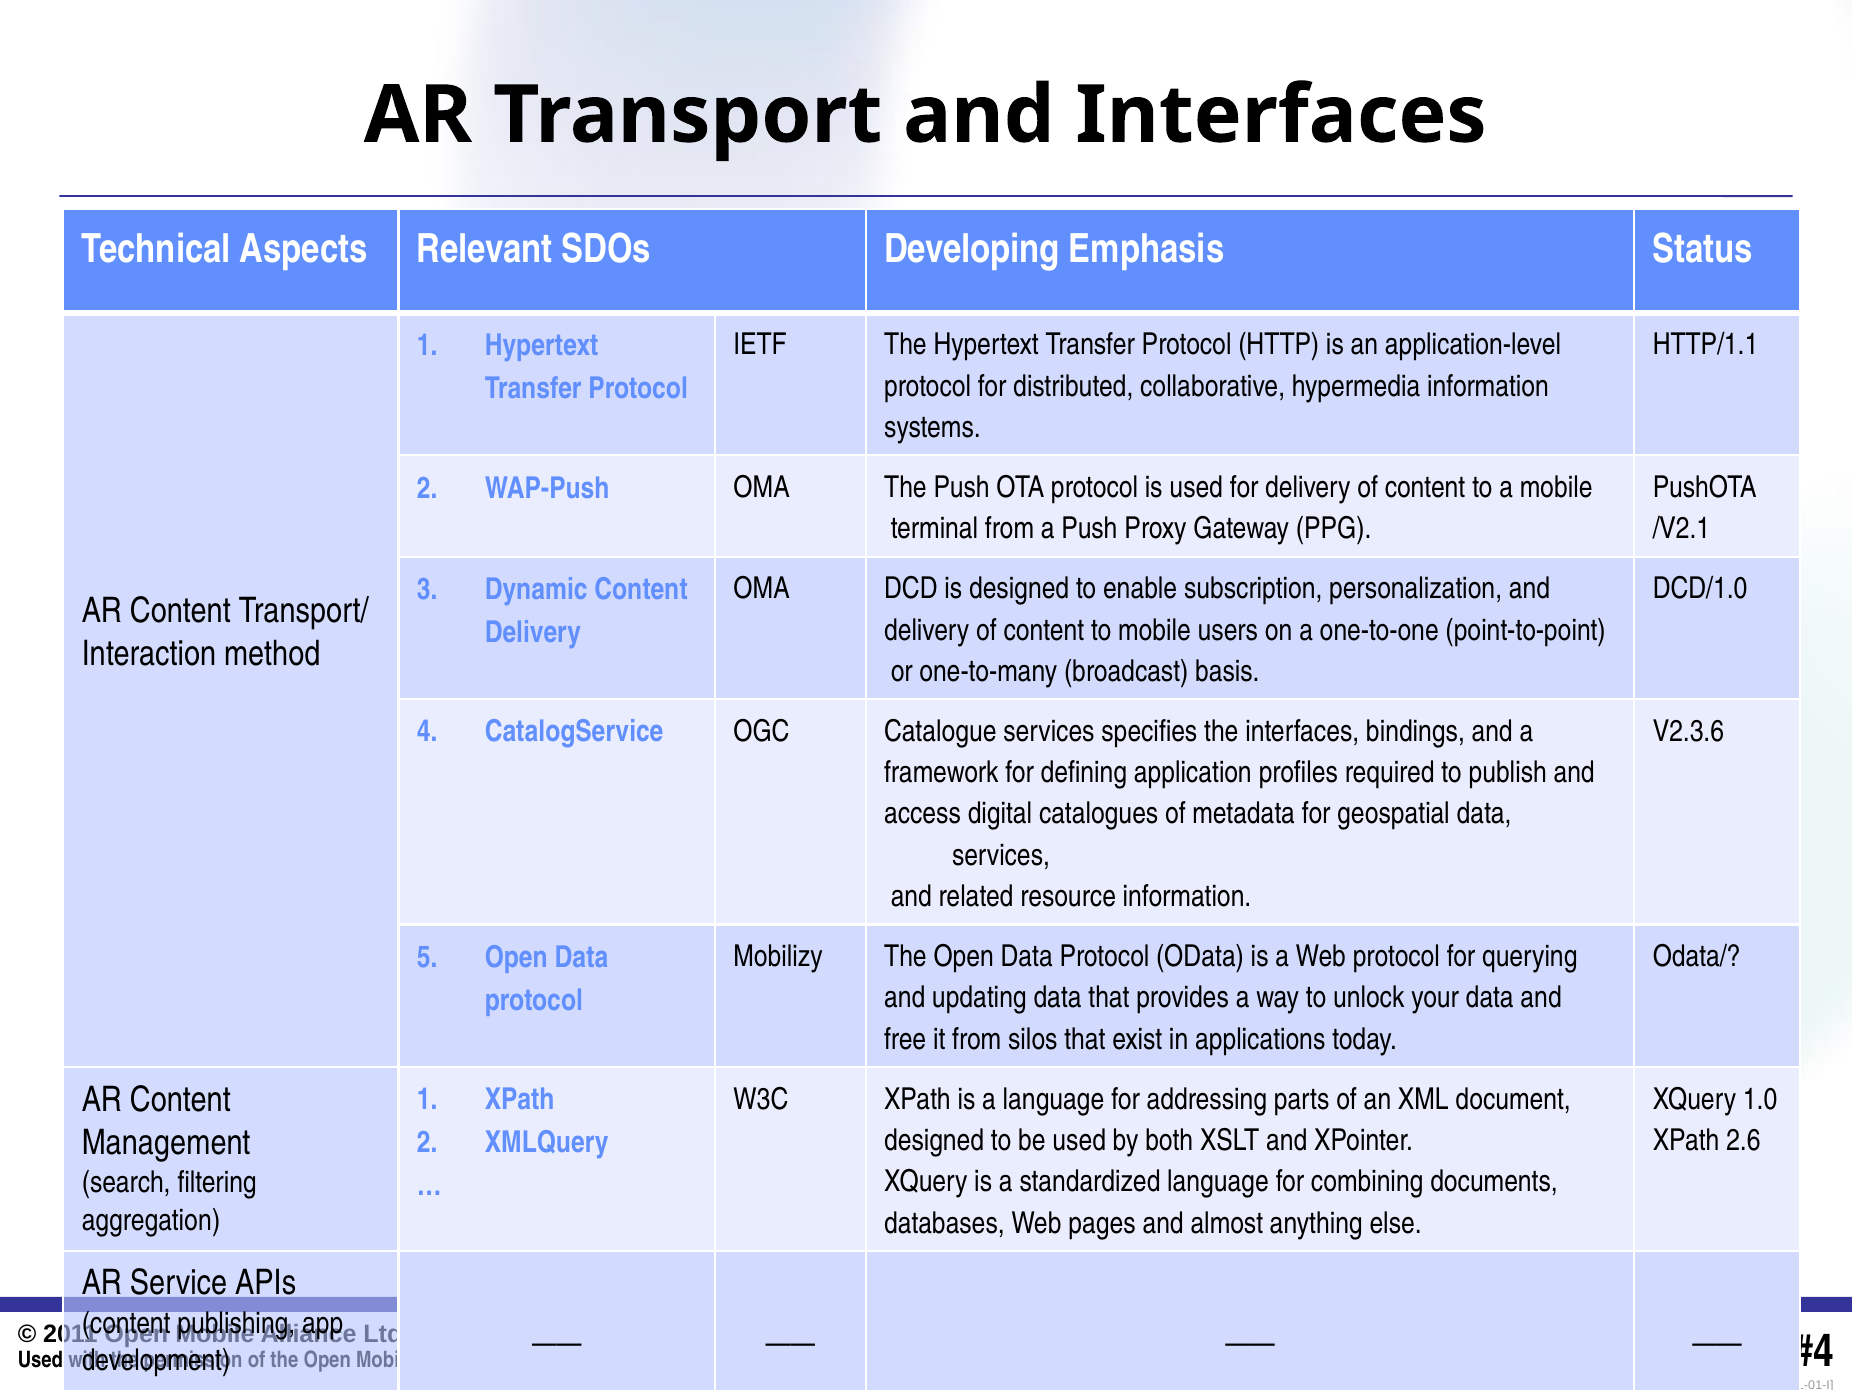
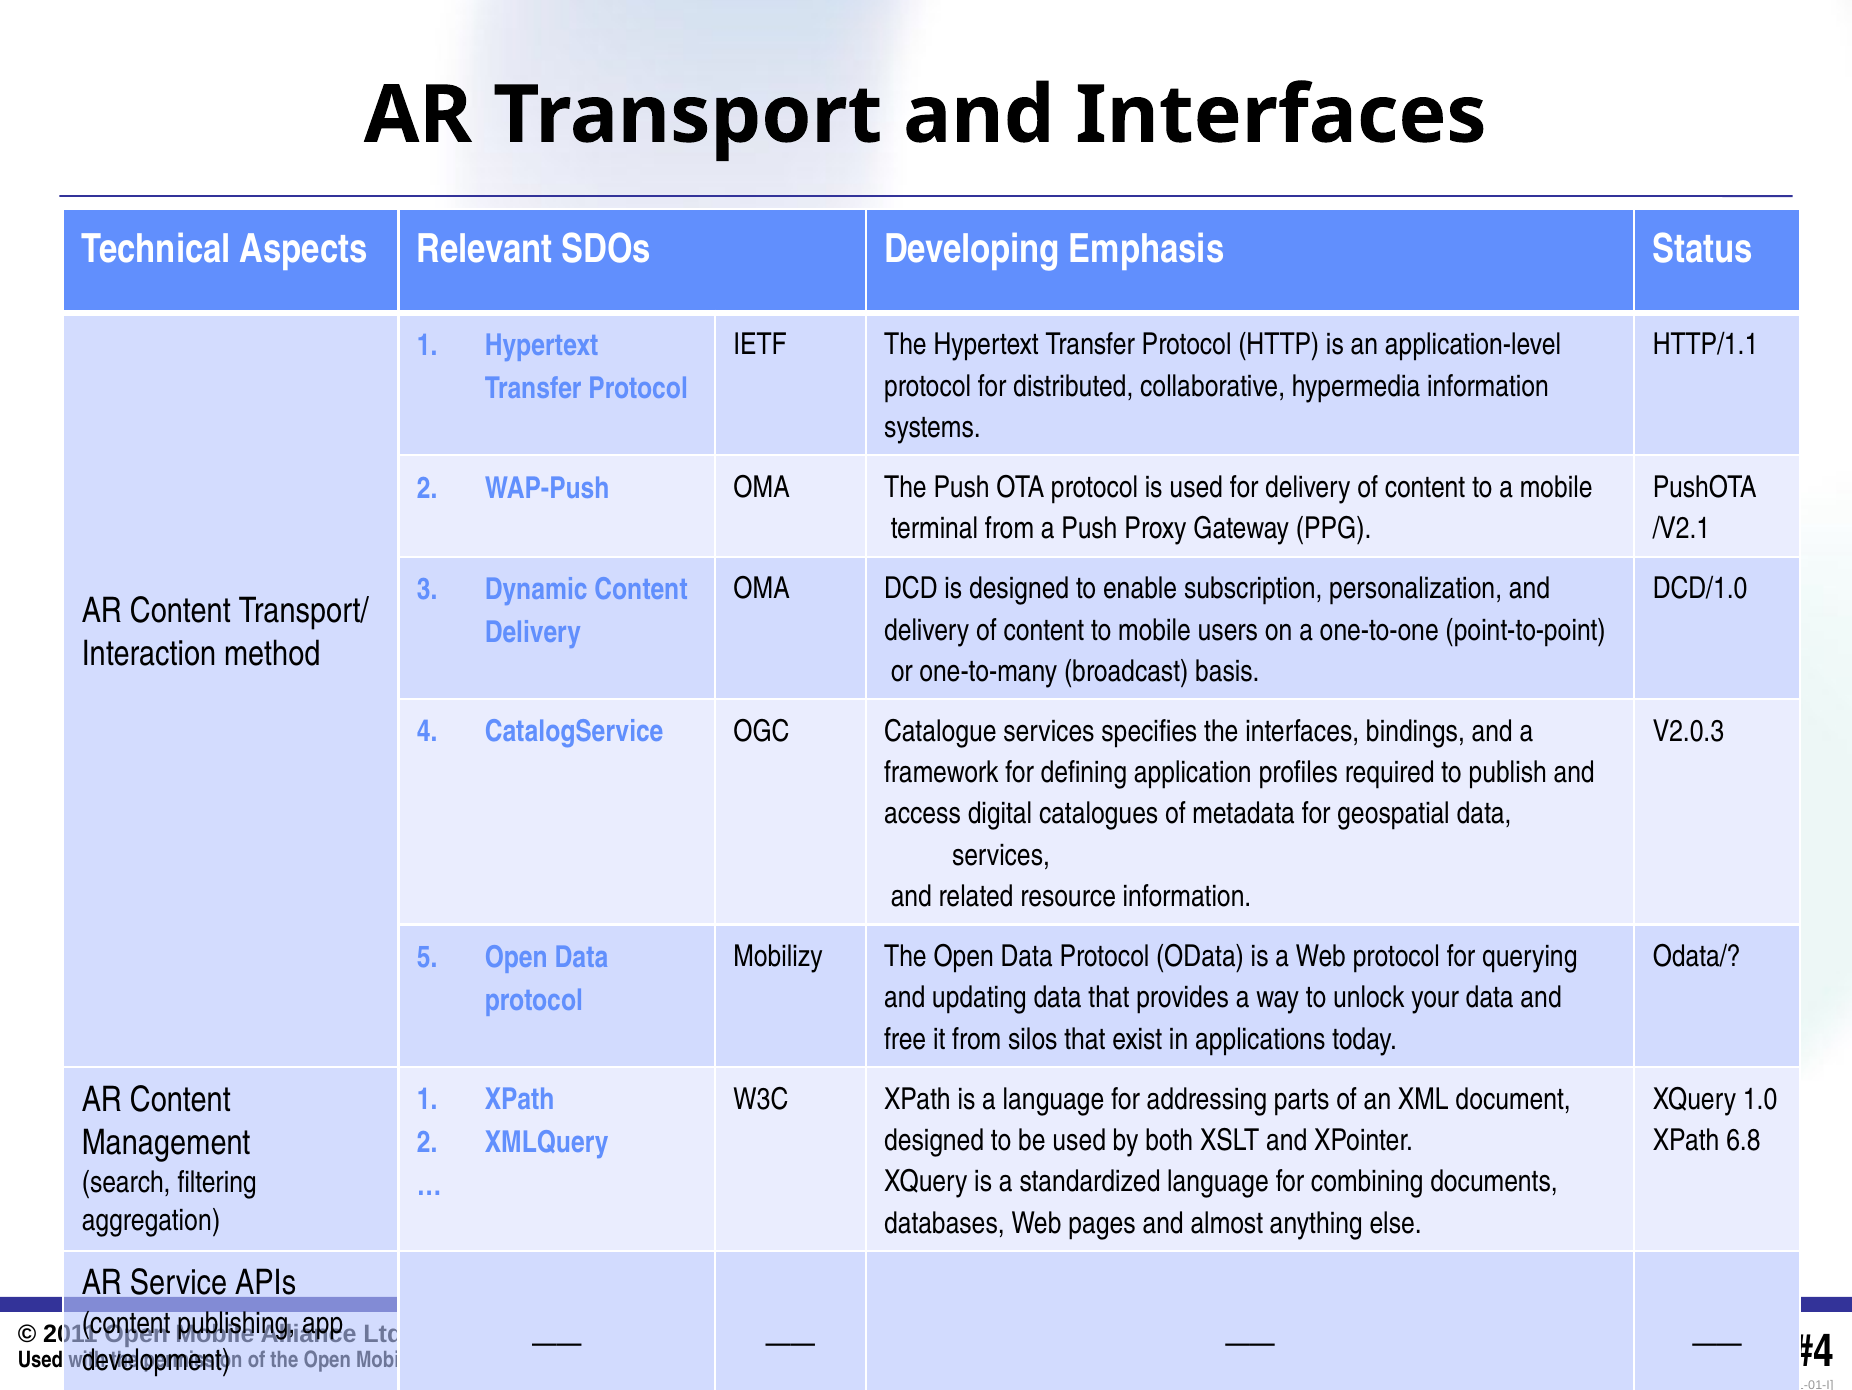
V2.3.6: V2.3.6 -> V2.0.3 (1688, 731)
2.6: 2.6 -> 6.8 (1743, 1140)
